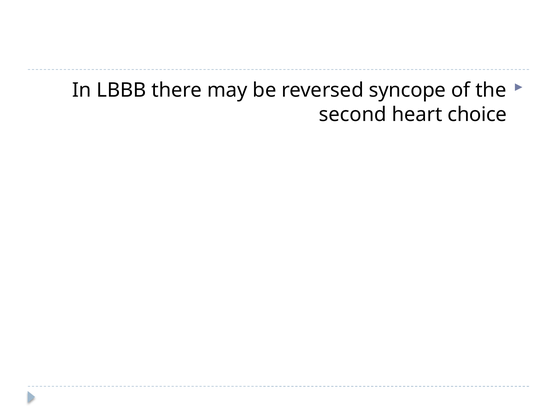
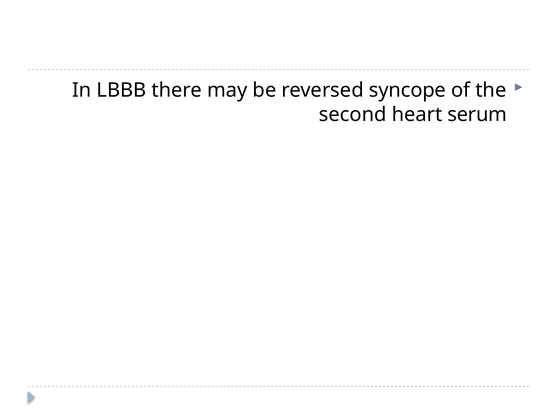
choice: choice -> serum (477, 115)
